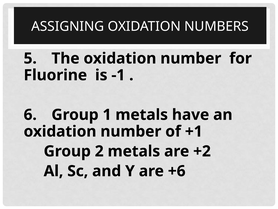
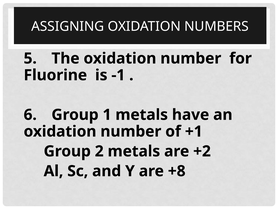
+6: +6 -> +8 (177, 171)
